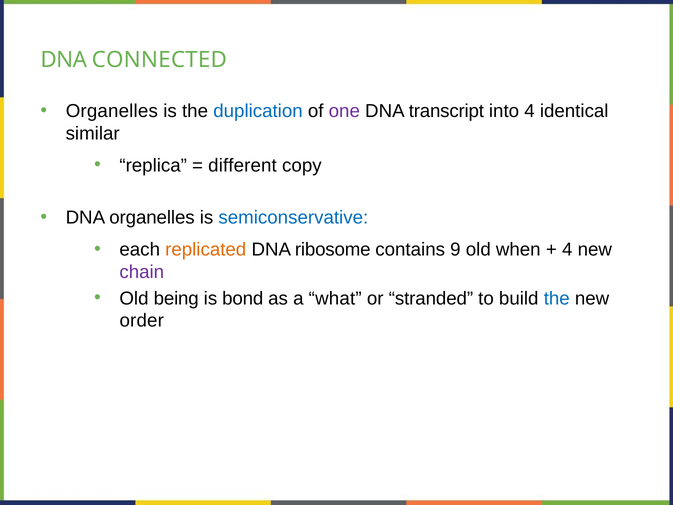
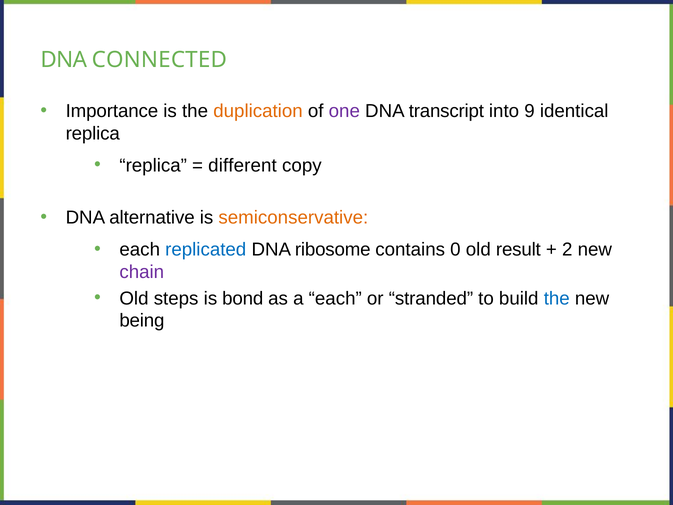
Organelles: Organelles -> Importance (112, 111)
duplication colour: blue -> orange (258, 111)
into 4: 4 -> 9 (529, 111)
similar: similar -> replica (93, 133)
DNA organelles: organelles -> alternative (152, 218)
semiconservative colour: blue -> orange (293, 218)
replicated colour: orange -> blue (206, 250)
9: 9 -> 0 (455, 250)
when: when -> result (518, 250)
4: 4 -> 2 (567, 250)
being: being -> steps (176, 298)
a what: what -> each (335, 298)
order: order -> being (142, 321)
